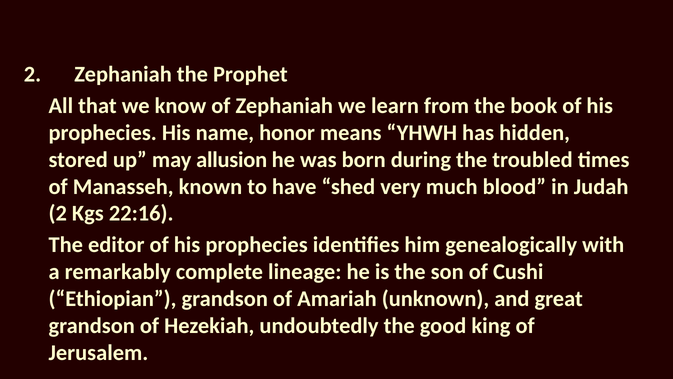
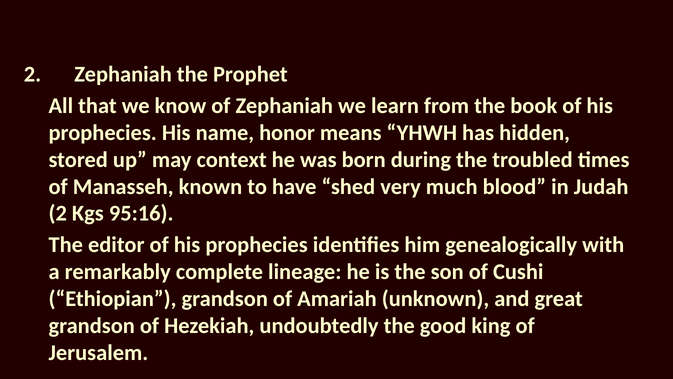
allusion: allusion -> context (232, 159)
22:16: 22:16 -> 95:16 (141, 213)
